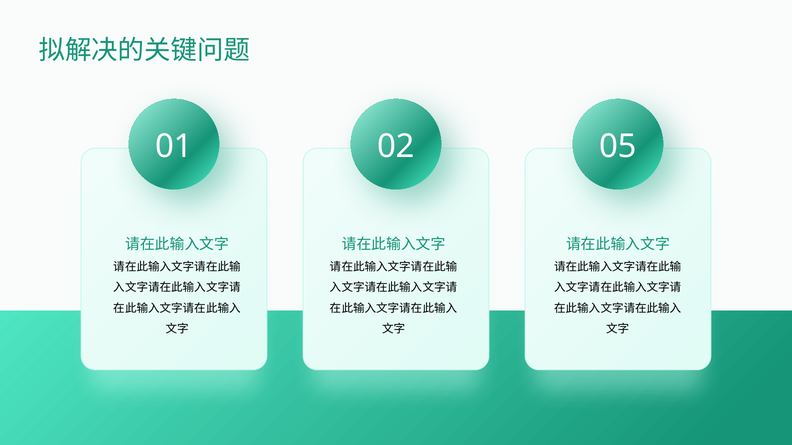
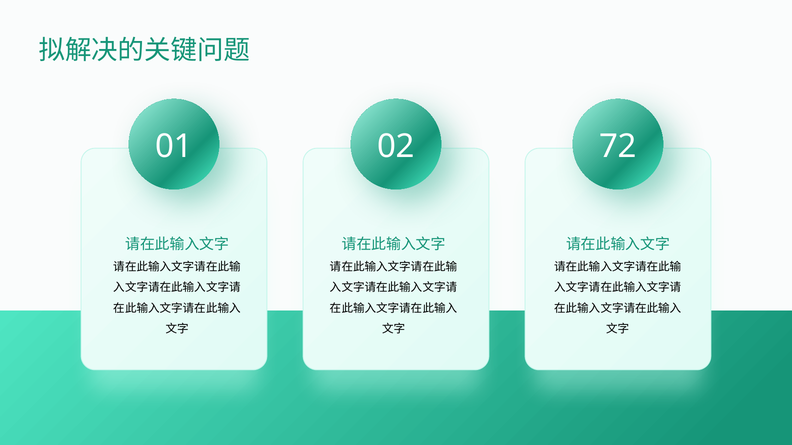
05: 05 -> 72 (618, 147)
